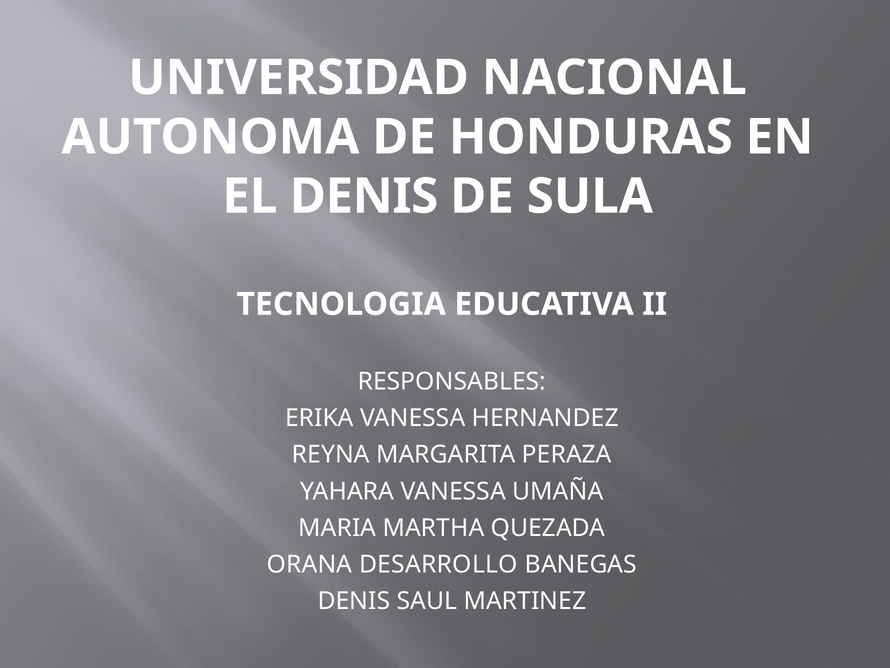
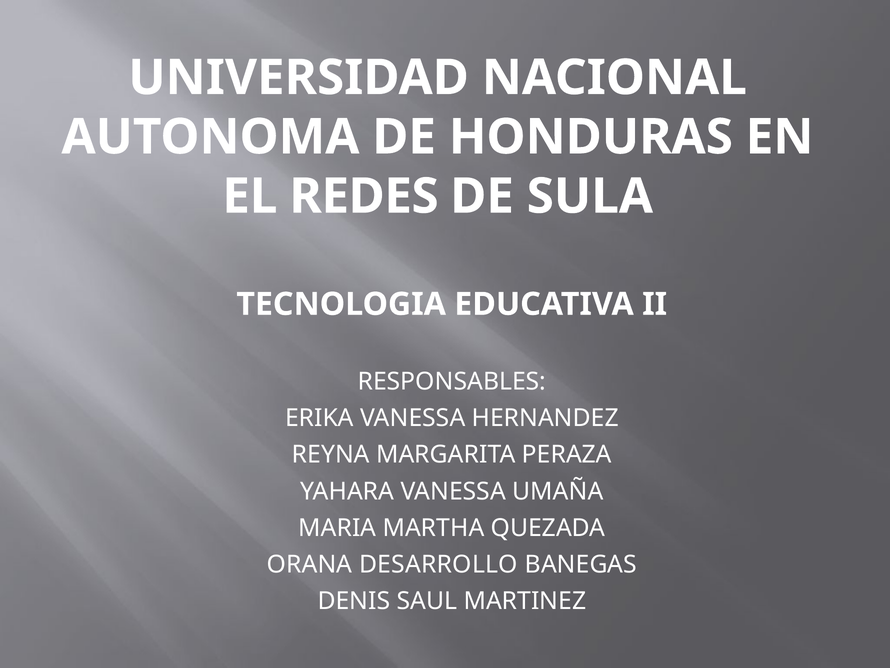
EL DENIS: DENIS -> REDES (364, 196)
